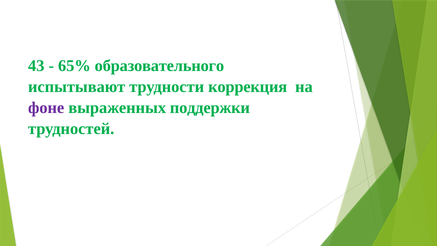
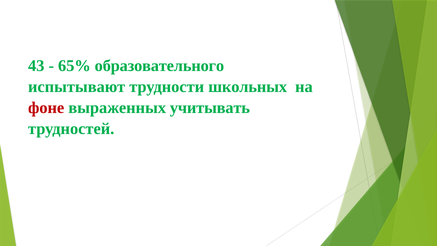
коррекция: коррекция -> школьных (248, 87)
фоне colour: purple -> red (46, 108)
поддержки: поддержки -> учитывать (210, 108)
